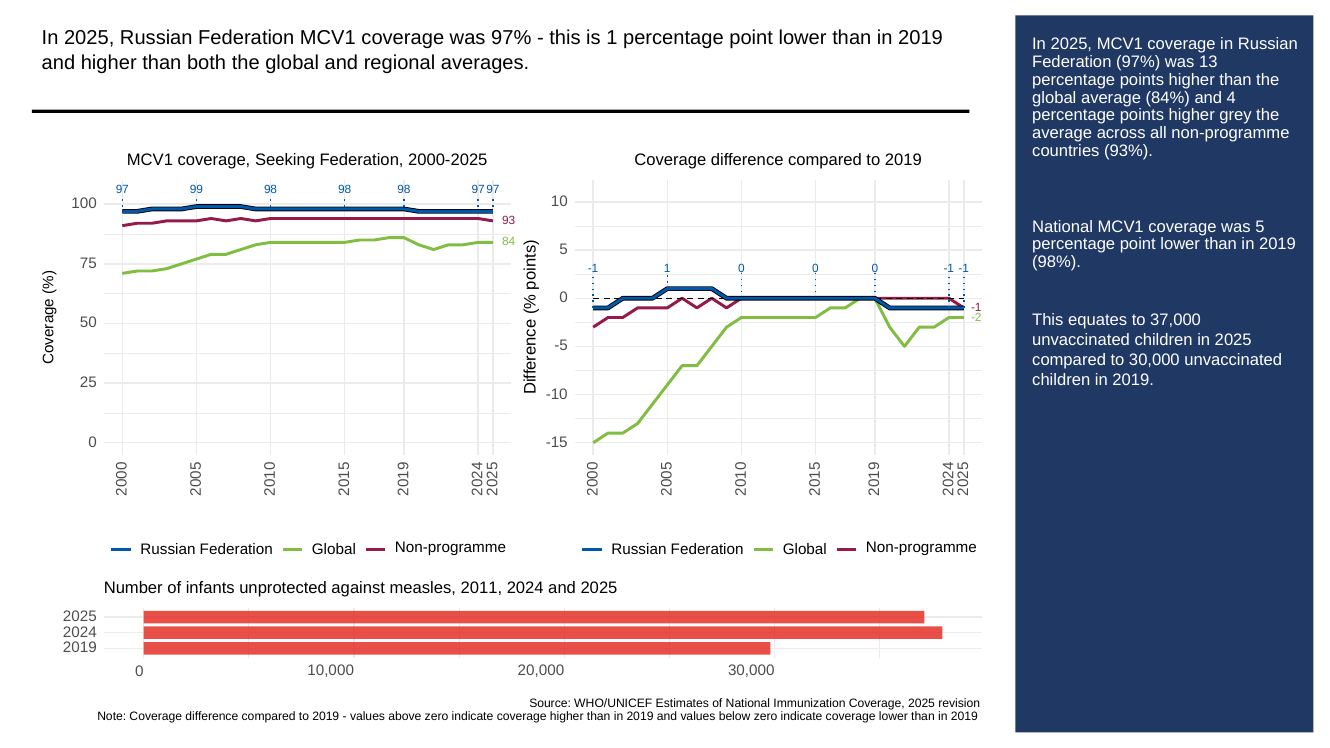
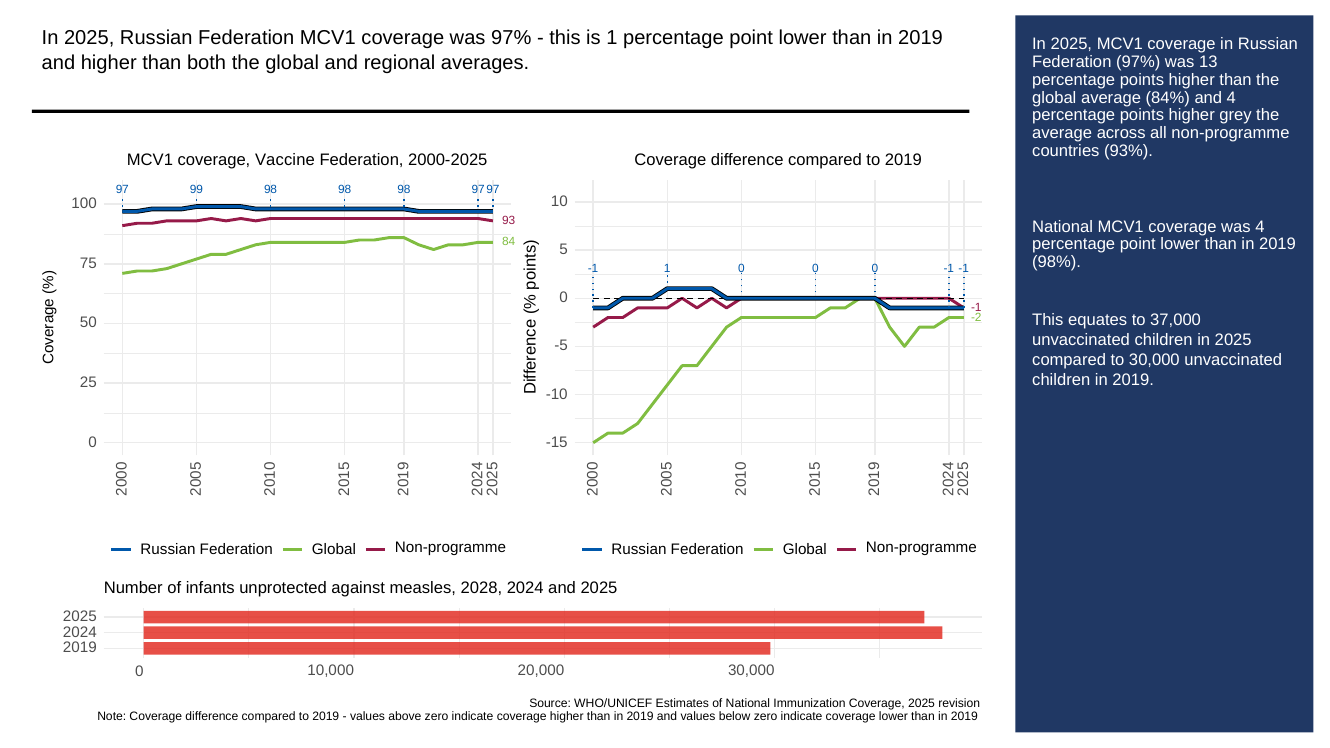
Seeking: Seeking -> Vaccine (285, 160)
was 5: 5 -> 4 (1260, 227)
2011: 2011 -> 2028 (481, 588)
